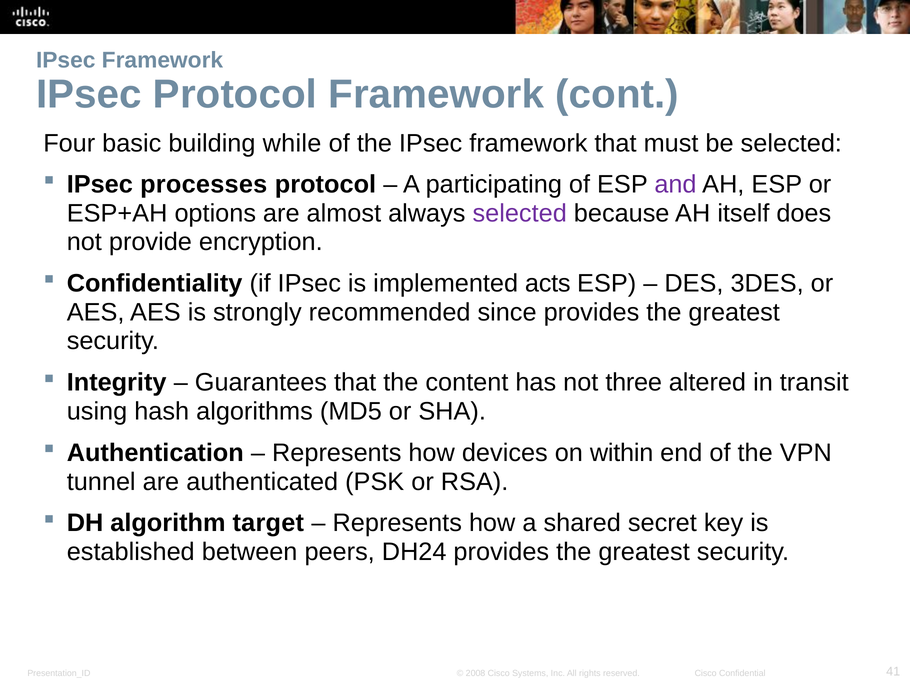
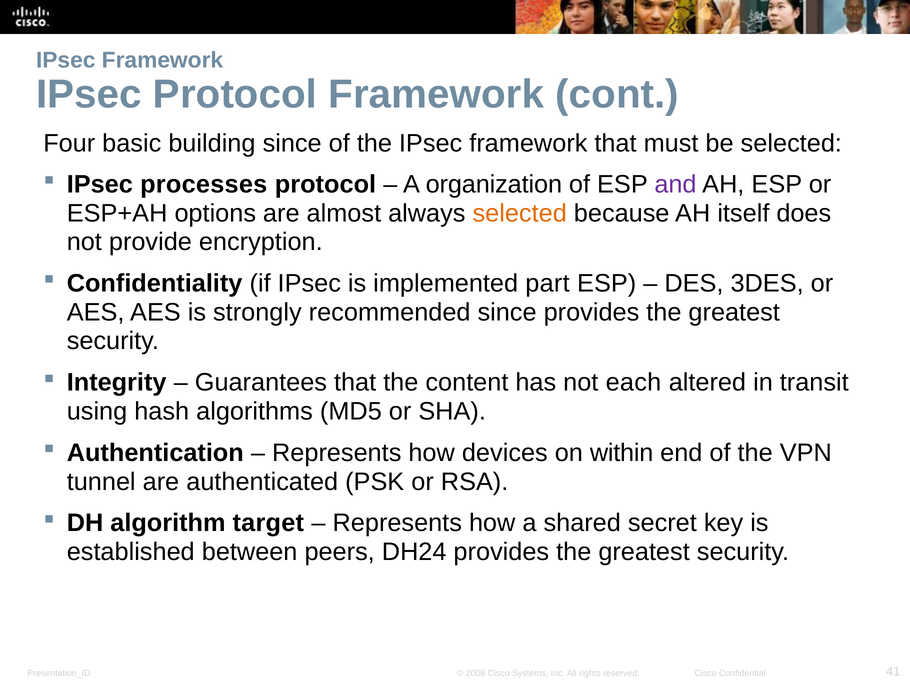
building while: while -> since (292, 143)
participating: participating -> organization (494, 185)
selected colour: purple -> orange (520, 213)
acts: acts -> part (547, 284)
three: three -> each (633, 383)
